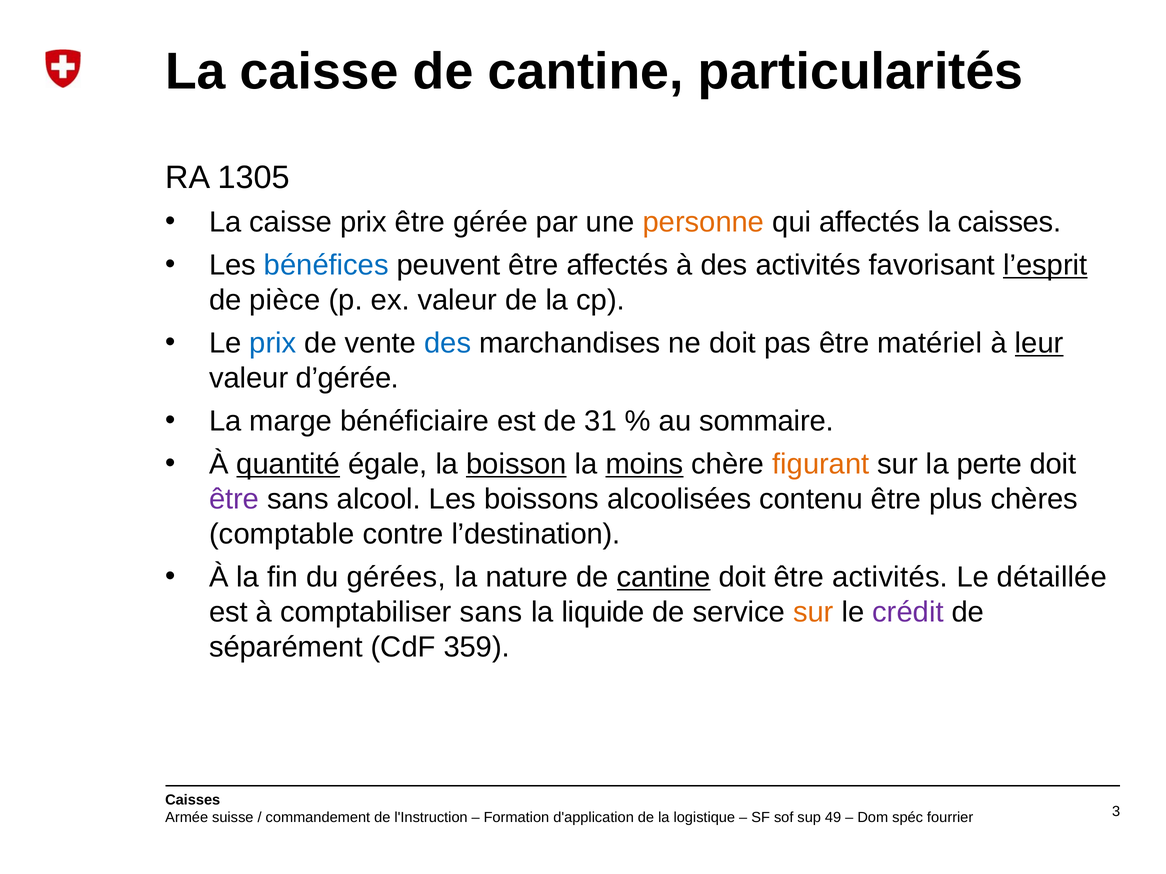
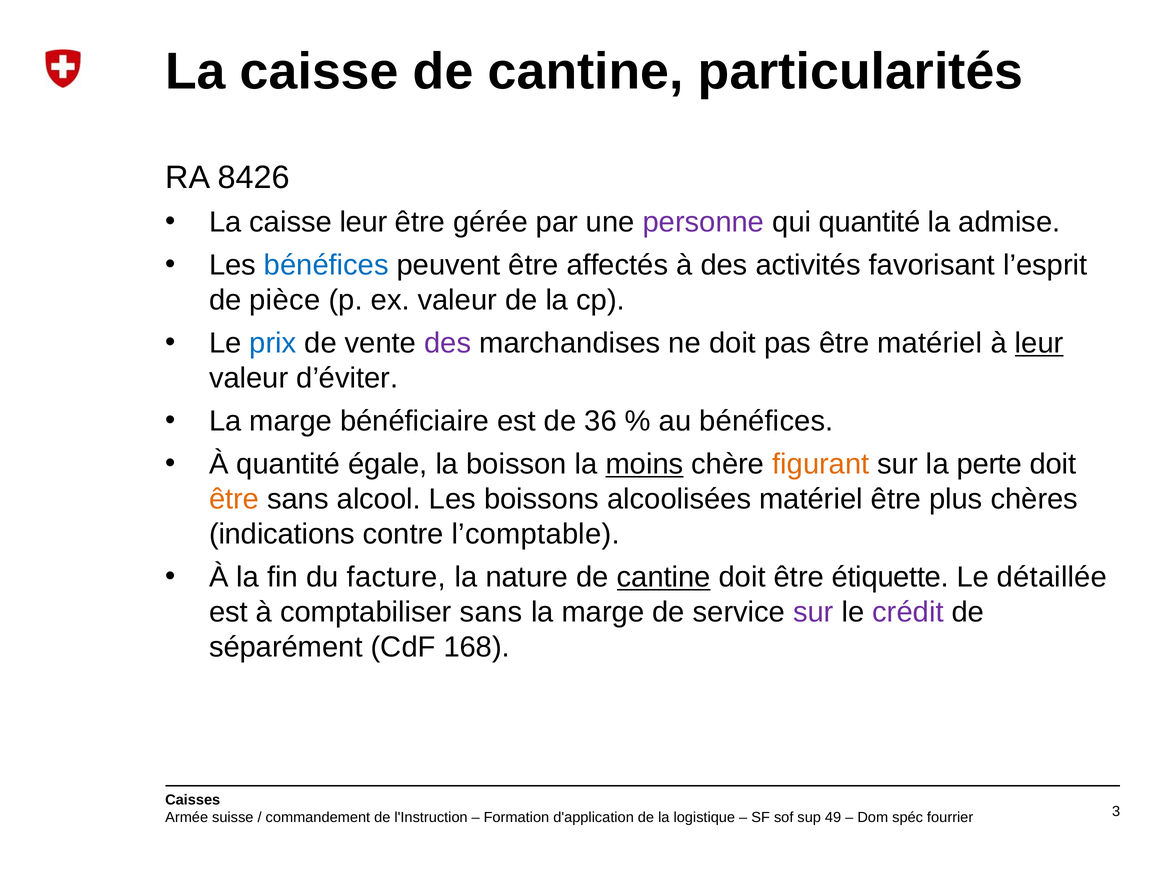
1305: 1305 -> 8426 (254, 178)
caisse prix: prix -> leur (364, 222)
personne colour: orange -> purple (703, 222)
qui affectés: affectés -> quantité (870, 222)
la caisses: caisses -> admise (1009, 222)
l’esprit underline: present -> none (1045, 265)
des colour: blue -> purple (448, 343)
d’gérée: d’gérée -> d’éviter (347, 378)
31: 31 -> 36 (601, 421)
au sommaire: sommaire -> bénéfices (766, 421)
quantité underline: present -> none (288, 465)
boisson underline: present -> none (516, 465)
être colour: purple -> orange (234, 500)
alcoolisées contenu: contenu -> matériel (811, 500)
comptable: comptable -> indications (282, 534)
l’destination: l’destination -> l’comptable (536, 534)
gérées: gérées -> facture (396, 578)
être activités: activités -> étiquette (890, 578)
liquide: liquide -> marge (603, 613)
sur colour: orange -> purple (813, 613)
359: 359 -> 168 (477, 648)
